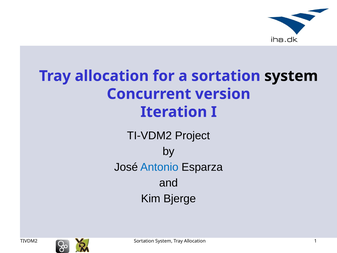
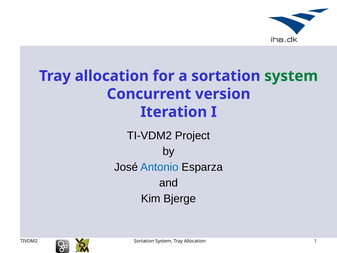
system colour: black -> green (291, 76)
